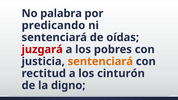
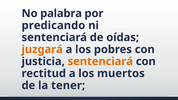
juzgará colour: red -> orange (42, 49)
cinturón: cinturón -> muertos (121, 74)
digno: digno -> tener (68, 86)
